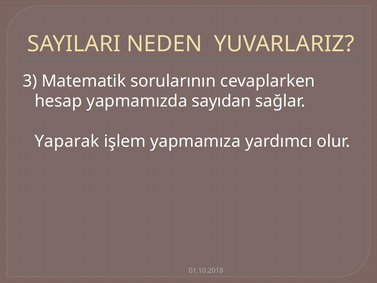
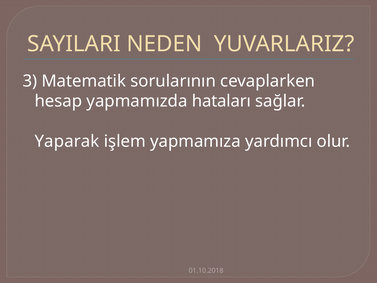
sayıdan: sayıdan -> hataları (221, 101)
